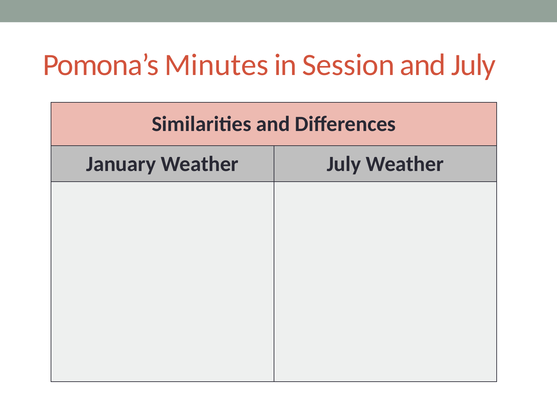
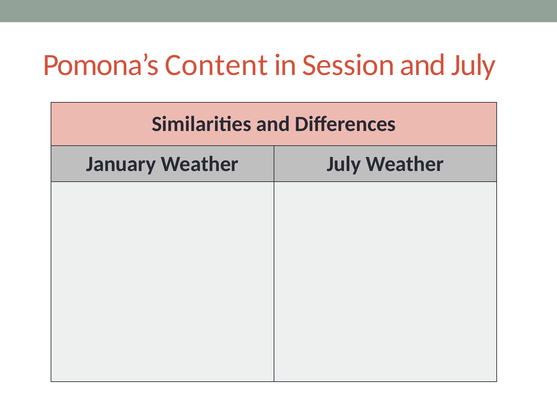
Minutes: Minutes -> Content (216, 65)
